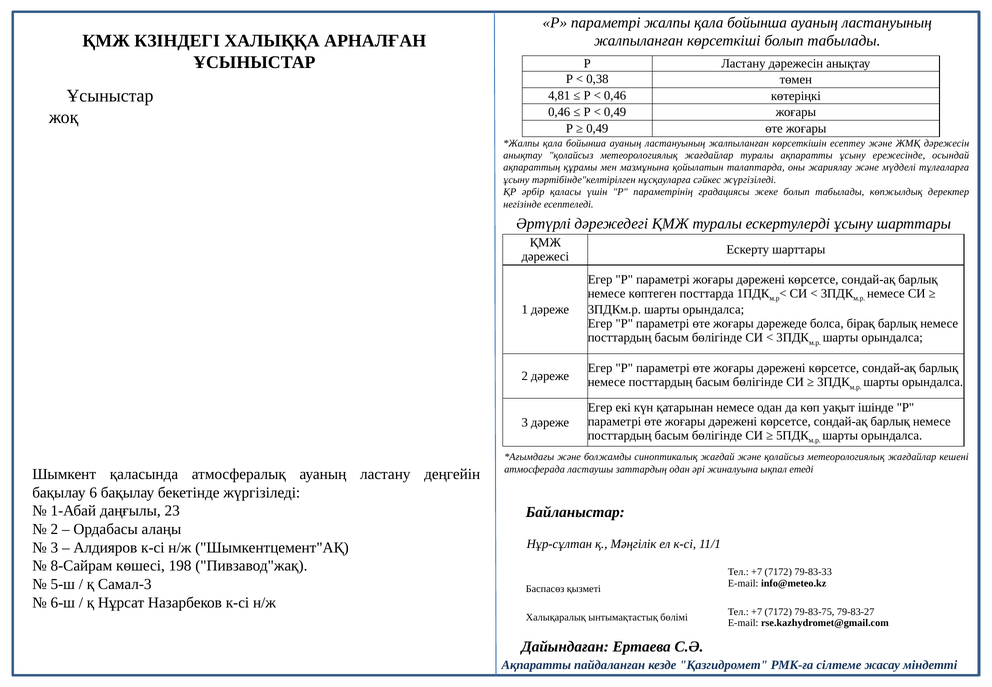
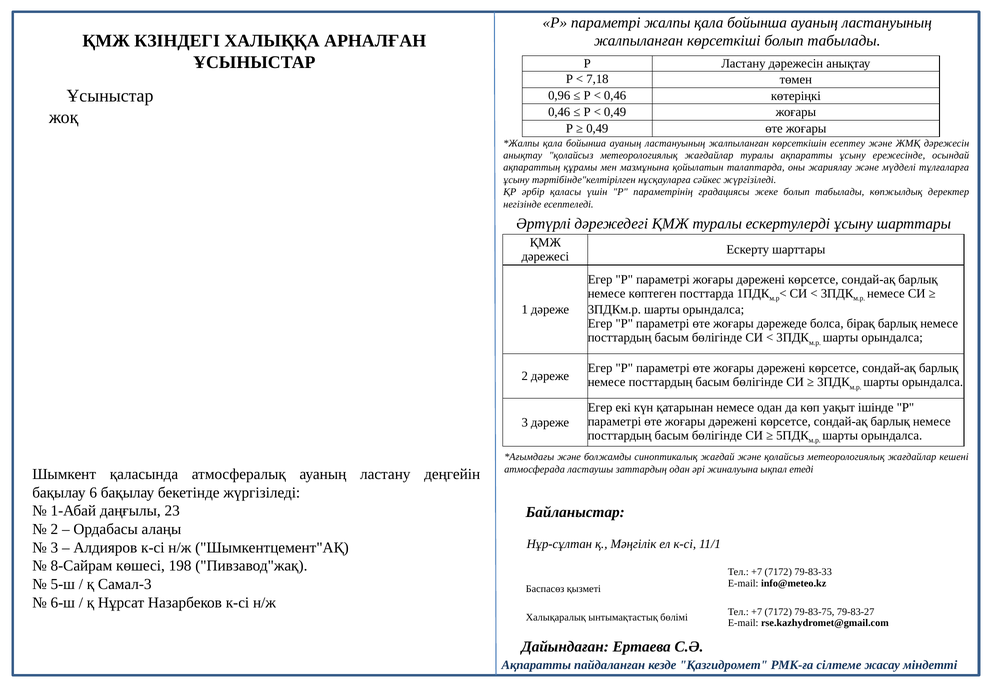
0,38: 0,38 -> 7,18 (597, 79)
4,81: 4,81 -> 0,96 (559, 96)
